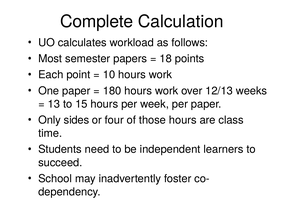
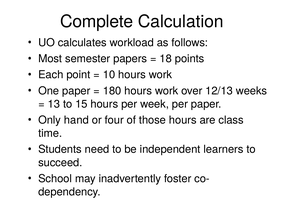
sides: sides -> hand (76, 120)
